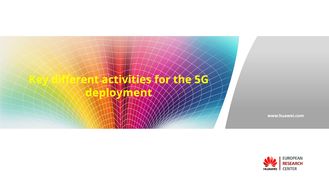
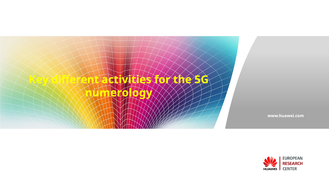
deployment: deployment -> numerology (119, 93)
